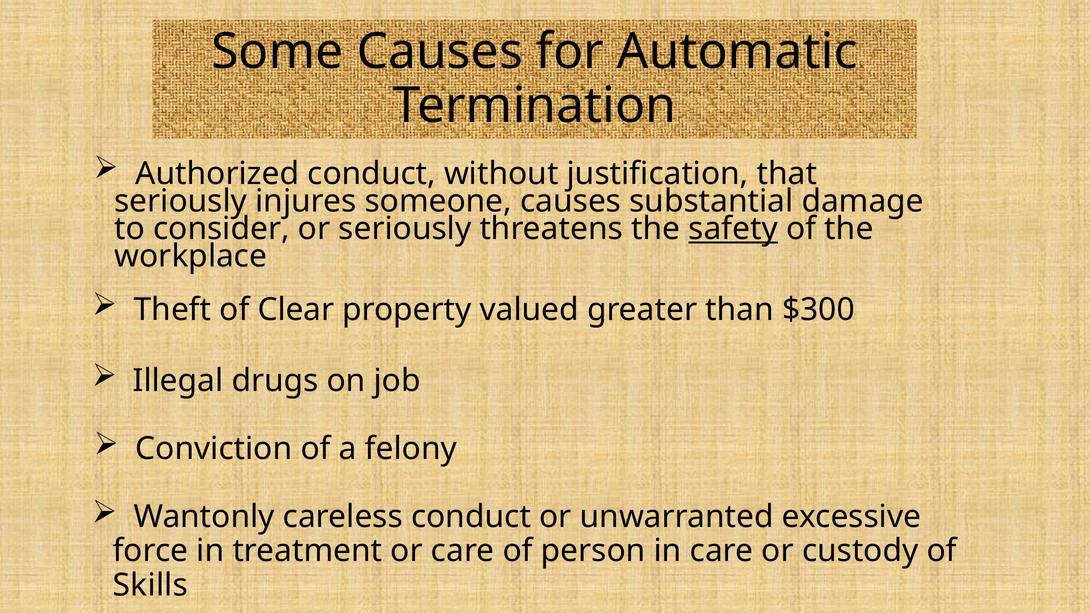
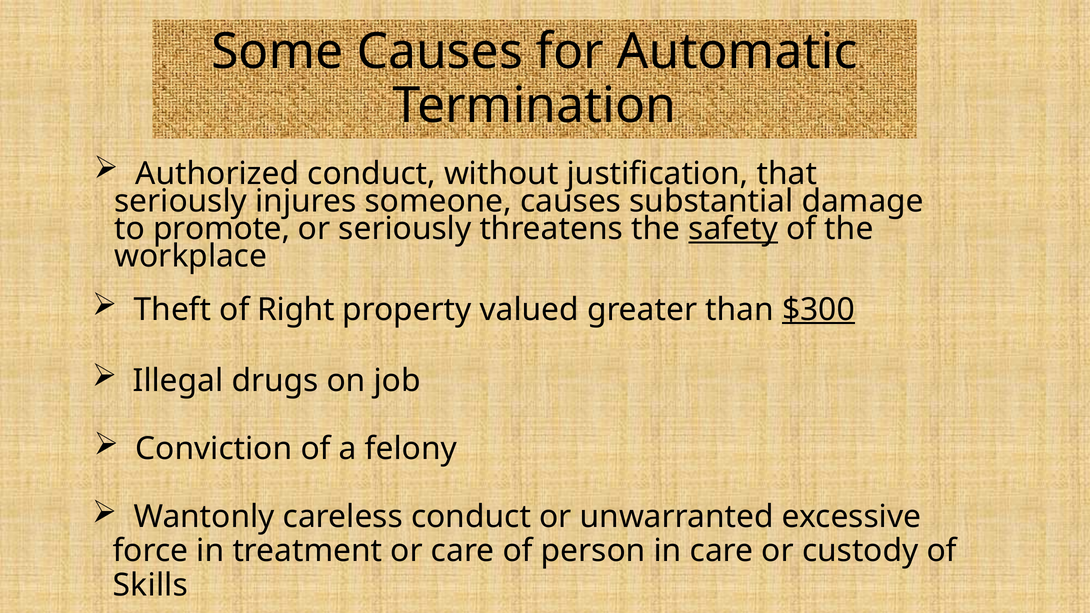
consider: consider -> promote (222, 229)
Clear: Clear -> Right (296, 310)
$300 underline: none -> present (818, 310)
